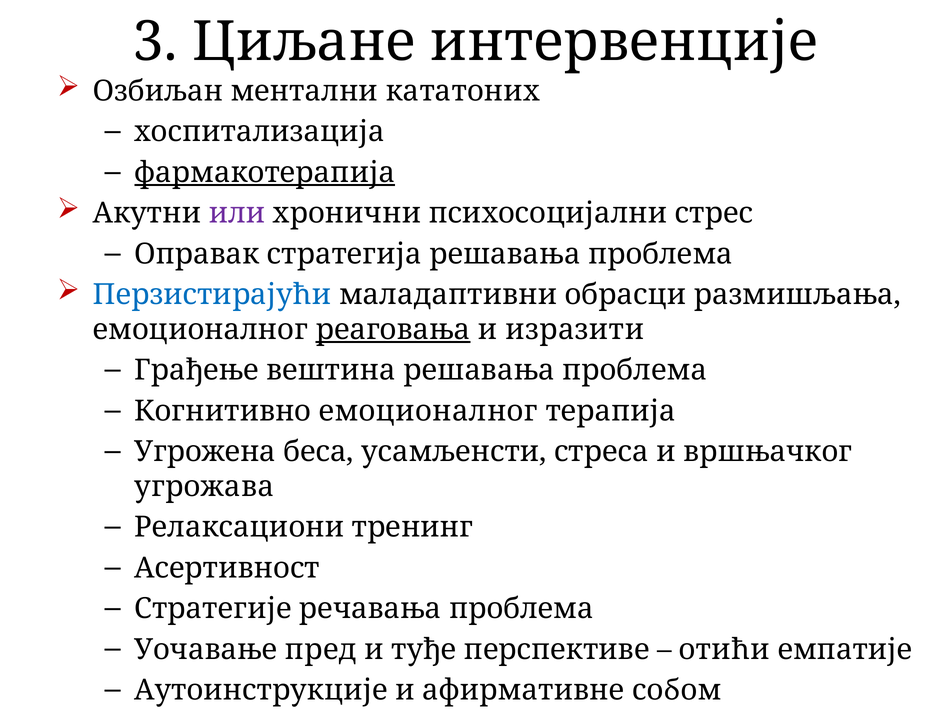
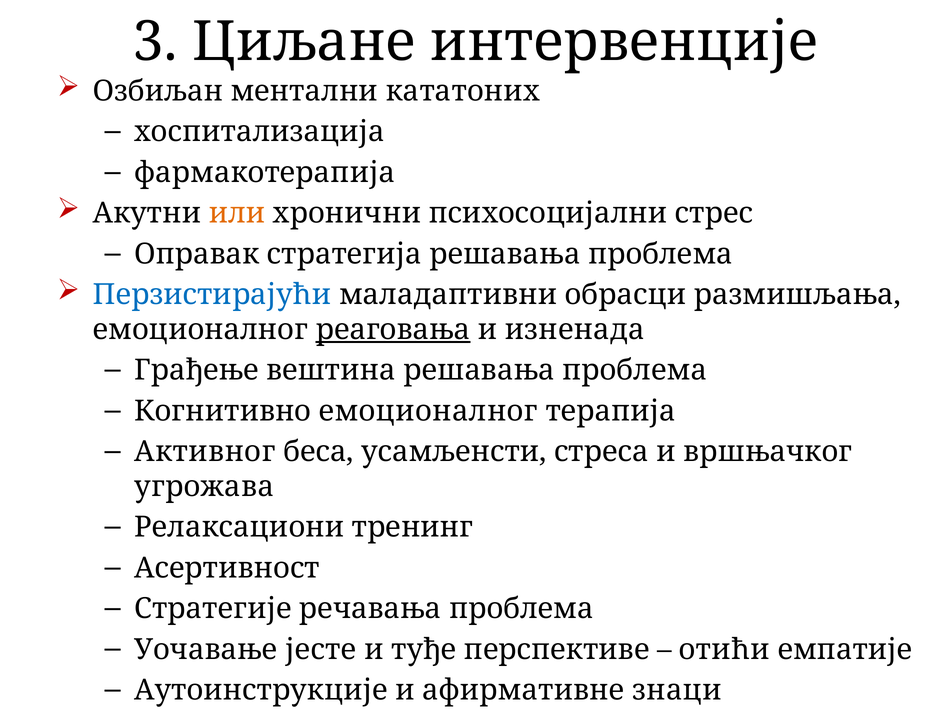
фармакотерапија underline: present -> none (265, 172)
или colour: purple -> orange (237, 213)
изразити: изразити -> изненада (575, 329)
Угрожена: Угрожена -> Активног (205, 451)
пред: пред -> јесте (321, 649)
собом: собом -> знаци (677, 689)
